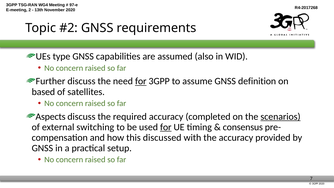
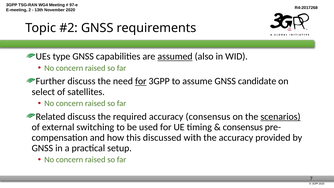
assumed underline: none -> present (175, 56)
definition: definition -> candidate (257, 81)
based: based -> select (43, 92)
Aspects: Aspects -> Related (51, 117)
accuracy completed: completed -> consensus (208, 117)
for underline: present -> none (166, 127)
